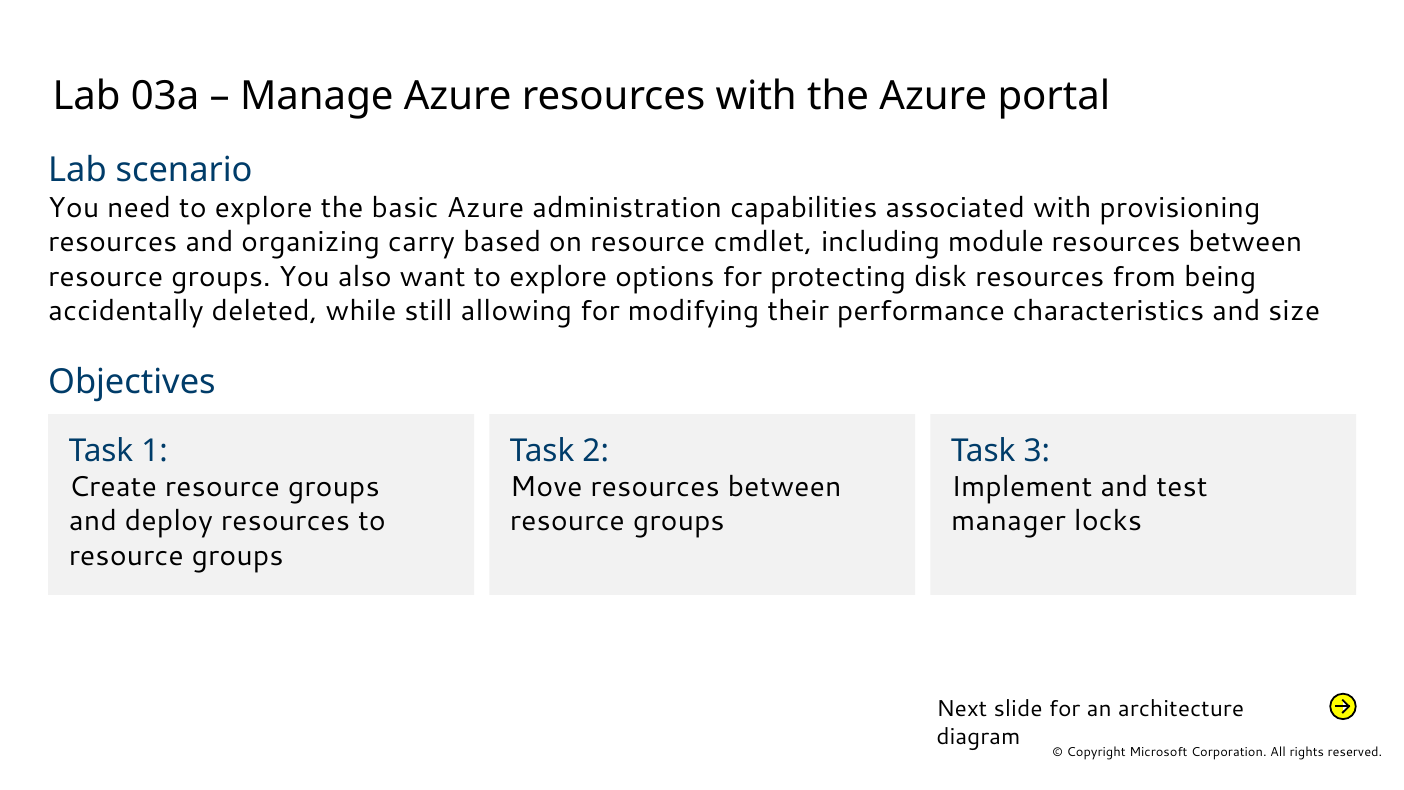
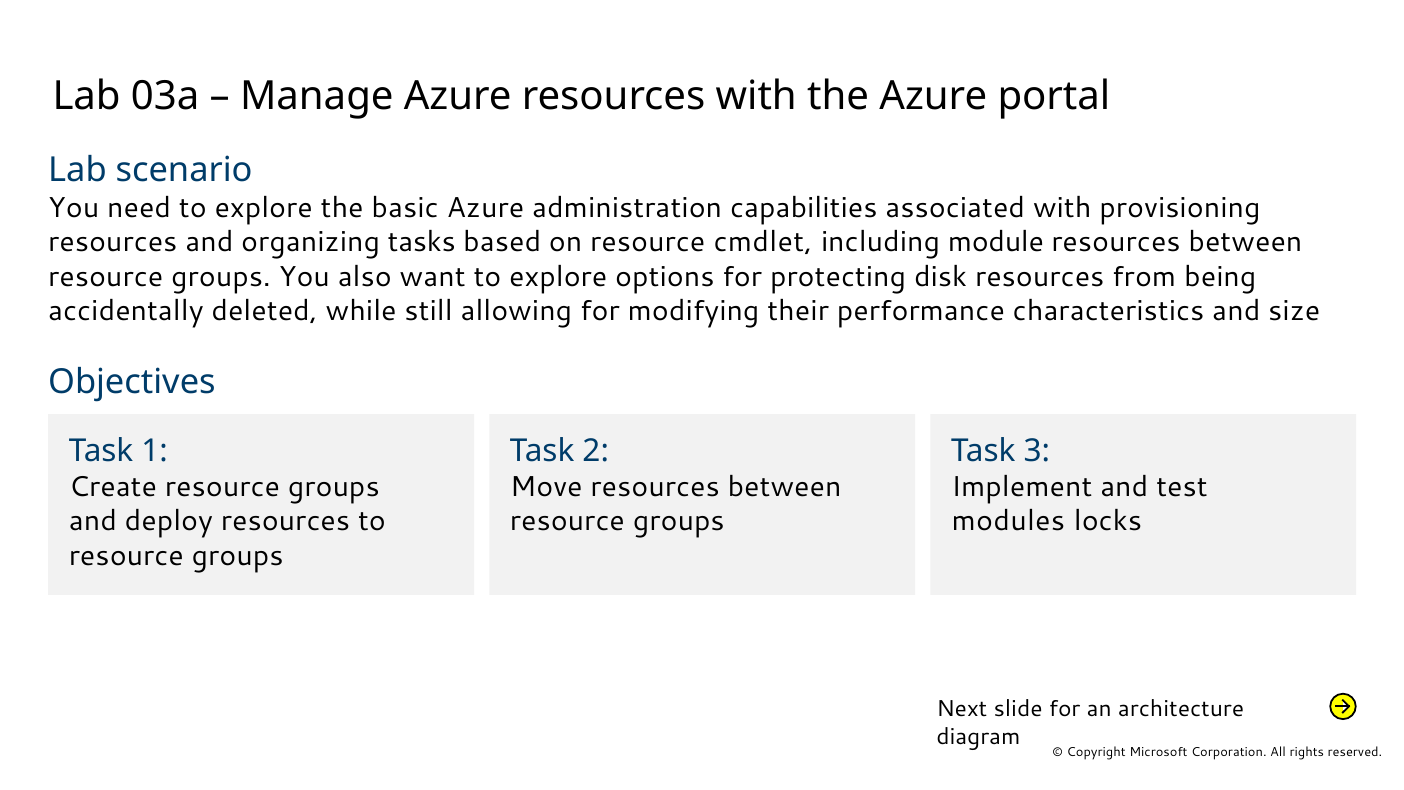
carry: carry -> tasks (422, 242)
manager: manager -> modules (1008, 521)
